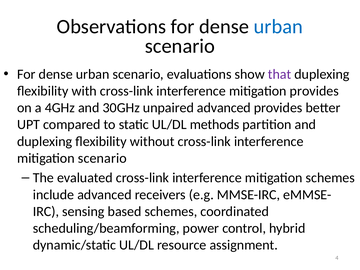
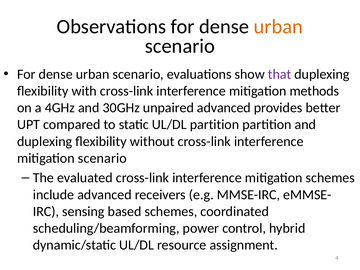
urban colour: blue -> orange (278, 27)
mitigation provides: provides -> methods (314, 91)
UL/DL methods: methods -> partition (215, 125)
